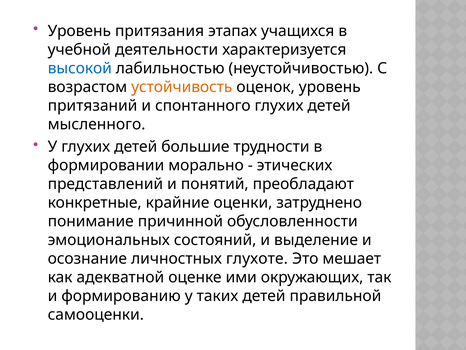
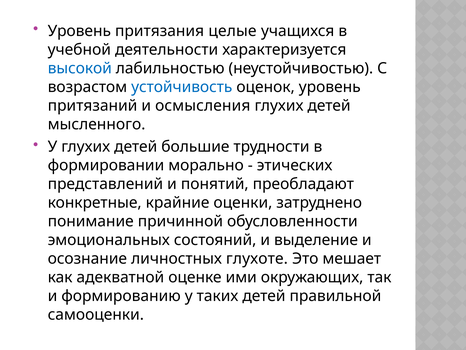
этапах: этапах -> целые (232, 31)
устойчивость colour: orange -> blue (182, 87)
спонтанного: спонтанного -> осмысления (203, 105)
